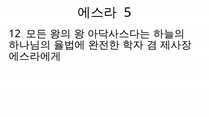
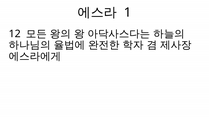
5: 5 -> 1 (128, 13)
